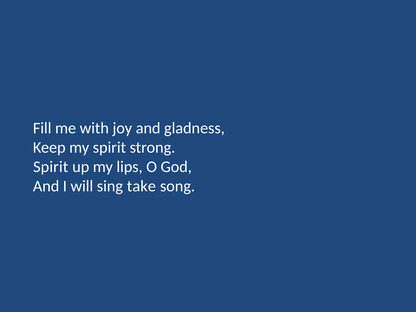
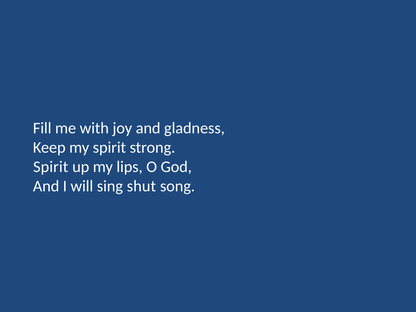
take: take -> shut (141, 186)
